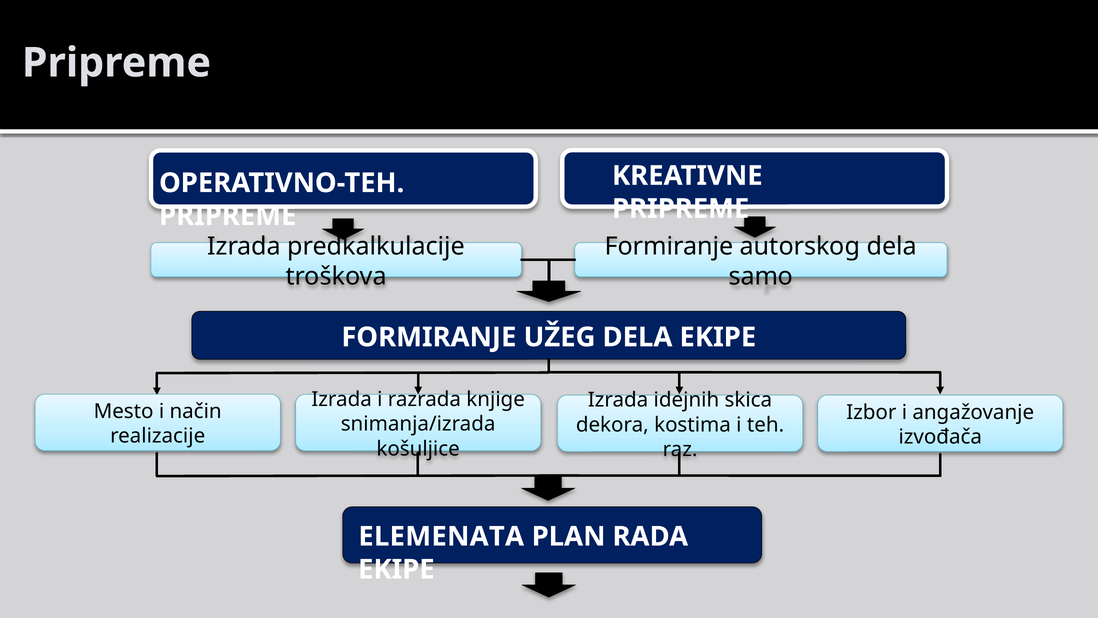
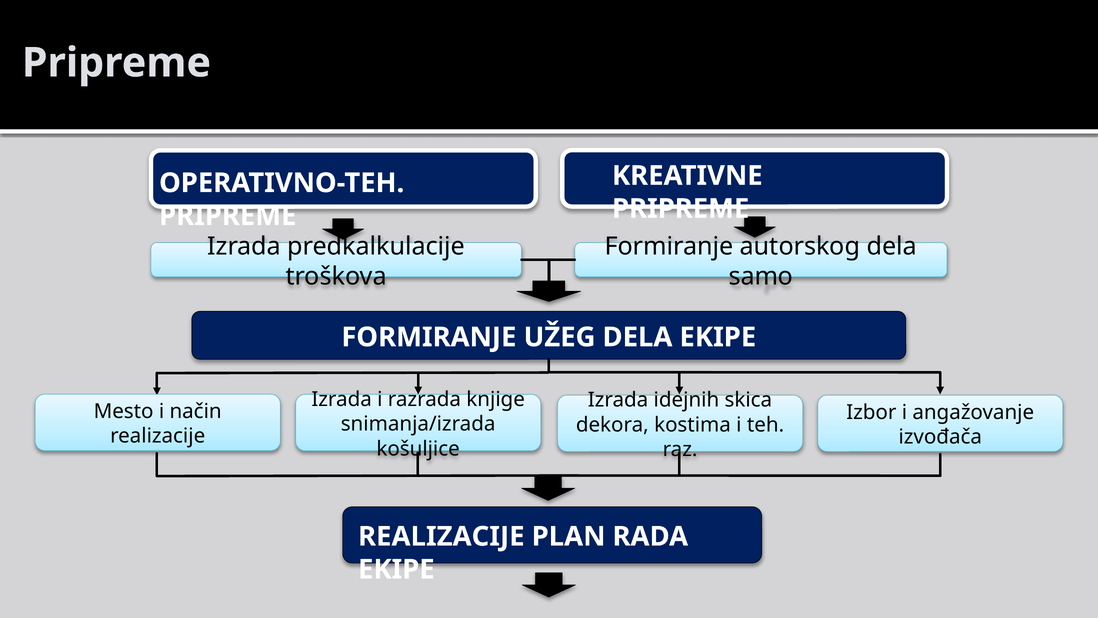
ELEMENATA: ELEMENATA -> REALIZACIJE (441, 536)
